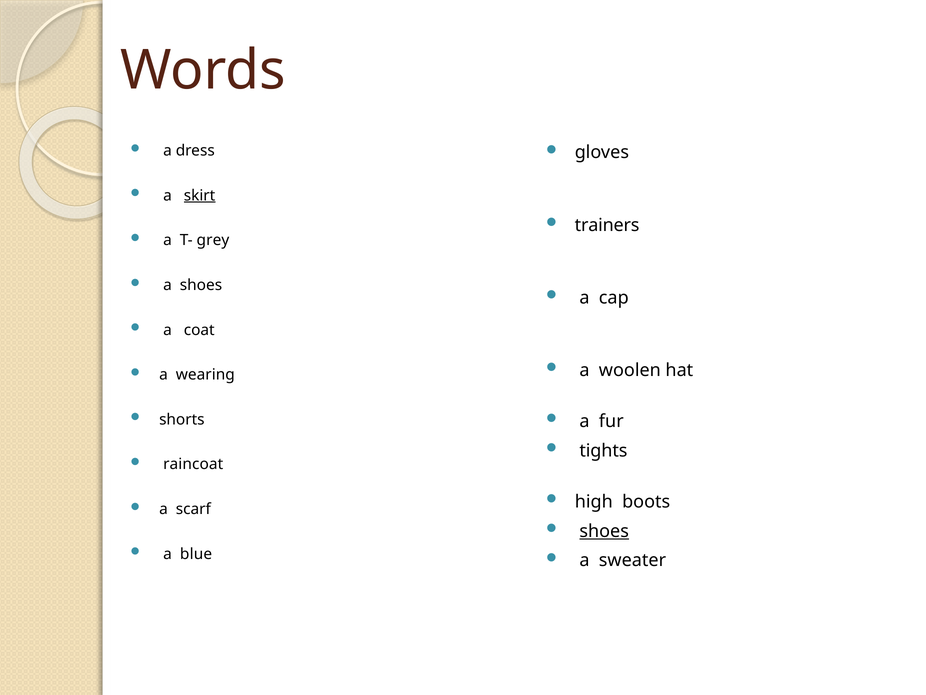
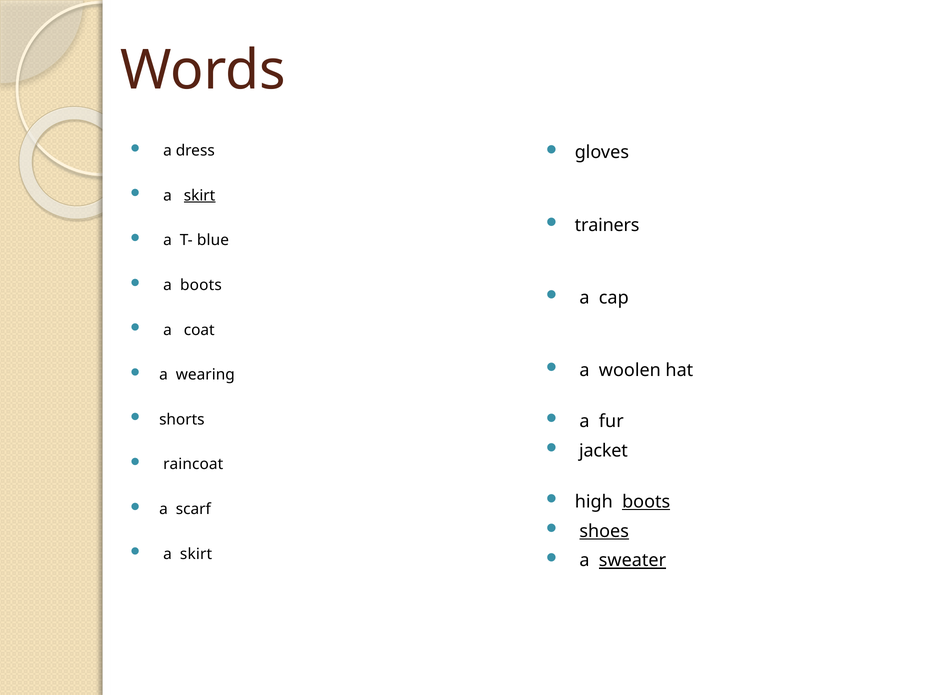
grey: grey -> blue (213, 240)
a shoes: shoes -> boots (201, 285)
tights: tights -> jacket (603, 450)
boots underline: none -> present (646, 501)
blue: blue -> skirt (196, 554)
sweater underline: none -> present (632, 560)
